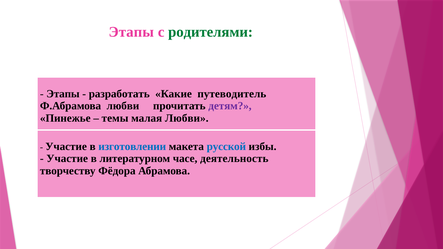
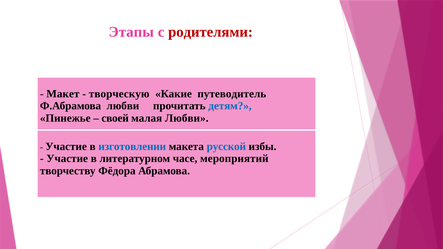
родителями colour: green -> red (210, 32)
Этапы: Этапы -> Макет (63, 94)
разработать: разработать -> творческую (119, 94)
детям colour: purple -> blue (230, 106)
темы: темы -> своей (115, 118)
деятельность: деятельность -> мероприятий (234, 159)
